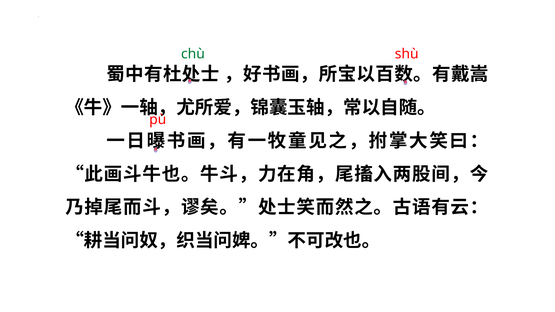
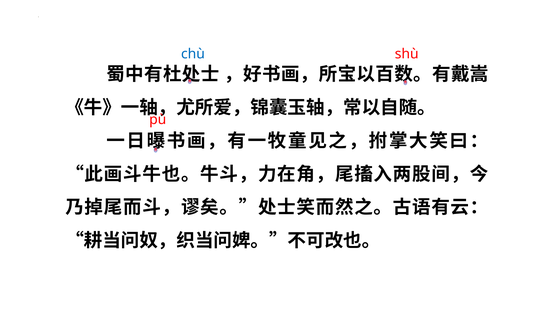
chù colour: green -> blue (193, 54)
